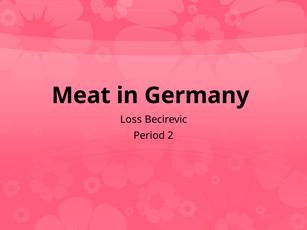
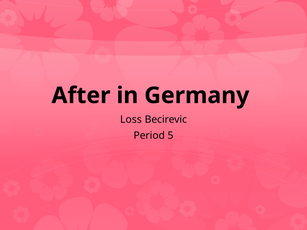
Meat: Meat -> After (81, 96)
2: 2 -> 5 (170, 136)
